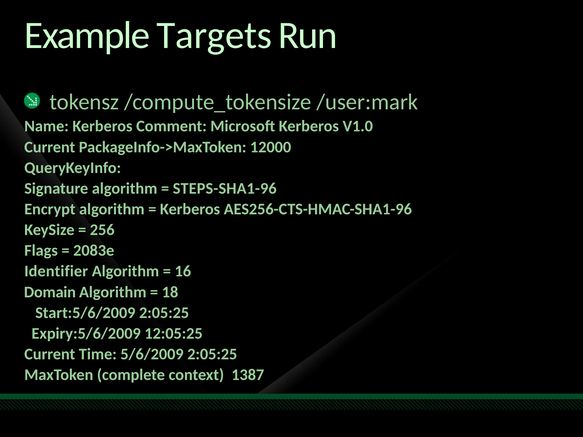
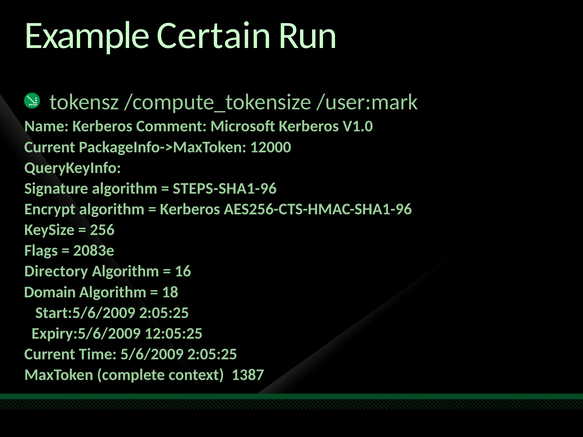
Targets: Targets -> Certain (214, 35)
Identifier: Identifier -> Directory (56, 271)
